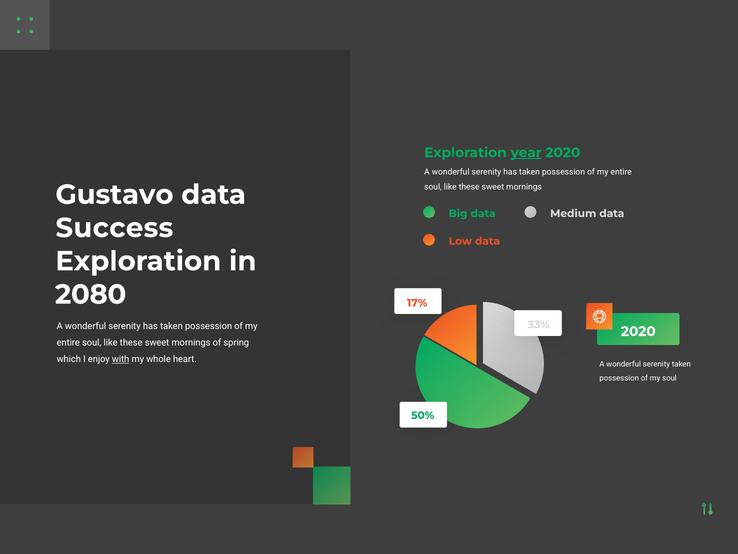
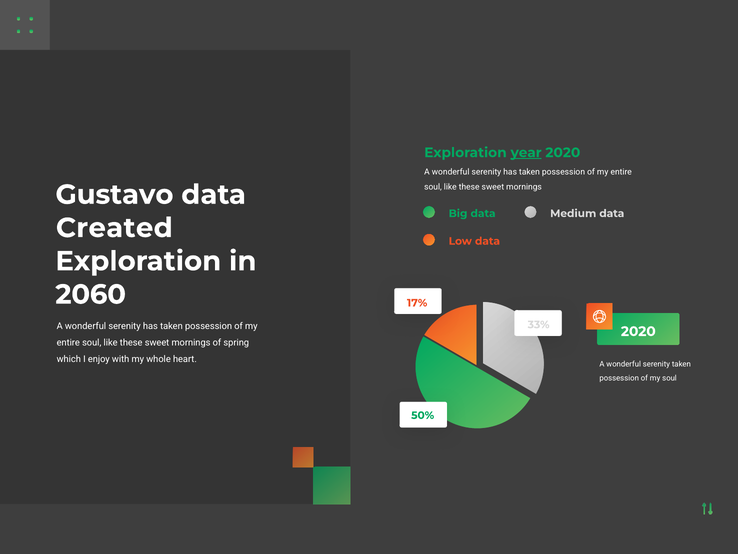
Success: Success -> Created (114, 228)
2080: 2080 -> 2060 (91, 294)
with underline: present -> none (121, 359)
